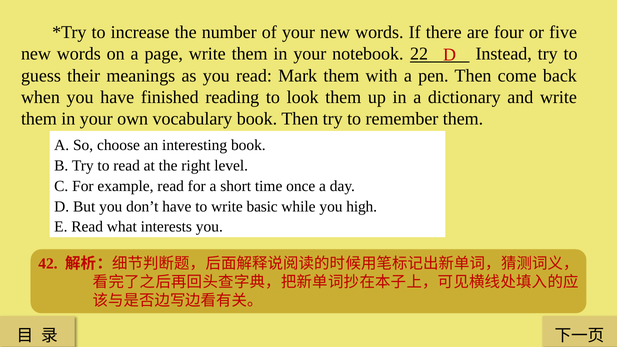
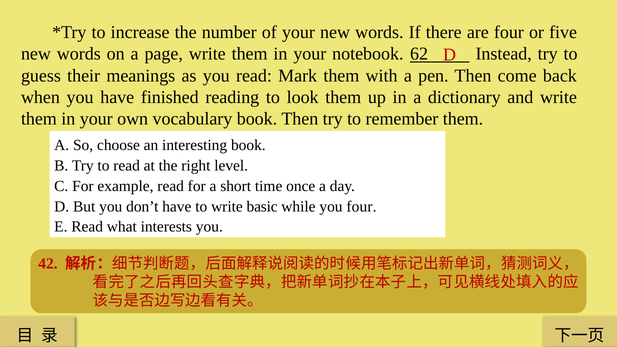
22: 22 -> 62 (419, 54)
you high: high -> four (362, 206)
